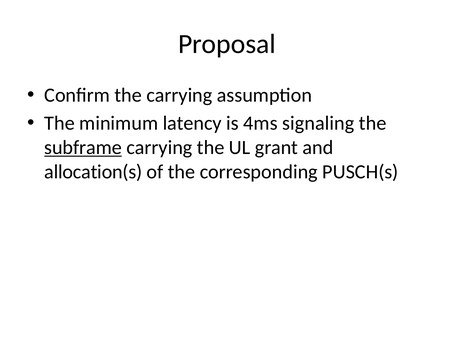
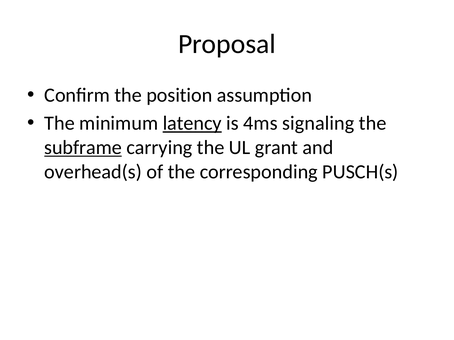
the carrying: carrying -> position (179, 95)
latency underline: none -> present (192, 123)
allocation(s: allocation(s -> overhead(s (93, 172)
